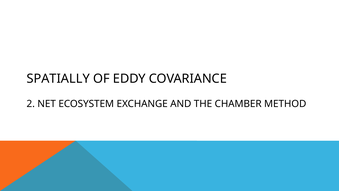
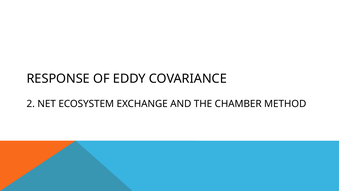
SPATIALLY: SPATIALLY -> RESPONSE (58, 79)
